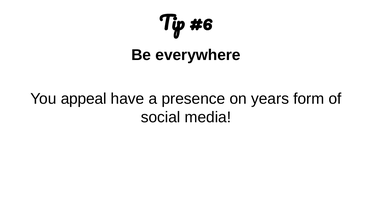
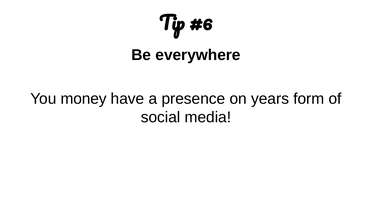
appeal: appeal -> money (84, 98)
